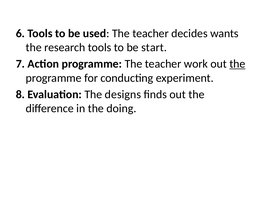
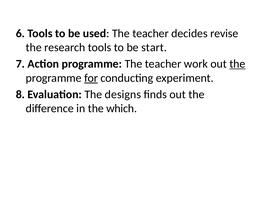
wants: wants -> revise (224, 33)
for underline: none -> present (91, 78)
doing: doing -> which (122, 108)
